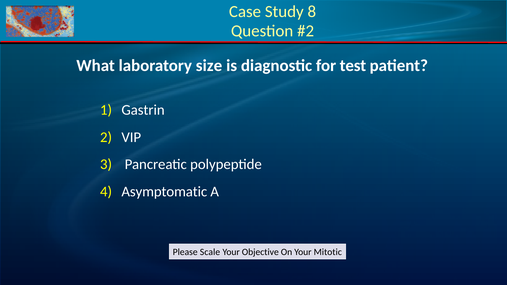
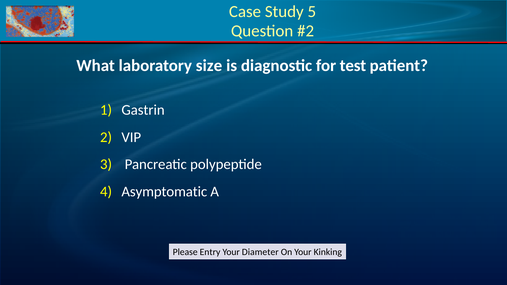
8: 8 -> 5 (312, 12)
Scale: Scale -> Entry (210, 252)
Objective: Objective -> Diameter (260, 252)
Mitotic: Mitotic -> Kinking (328, 252)
